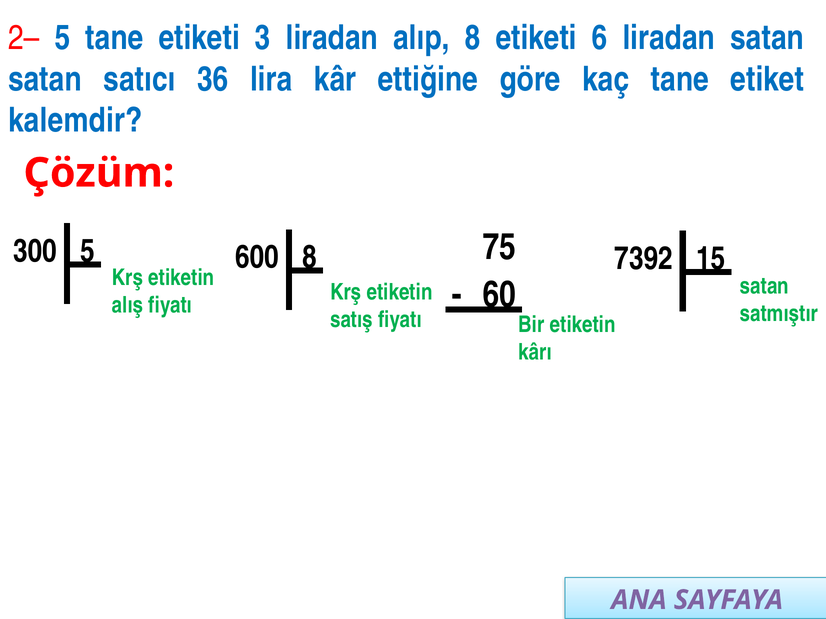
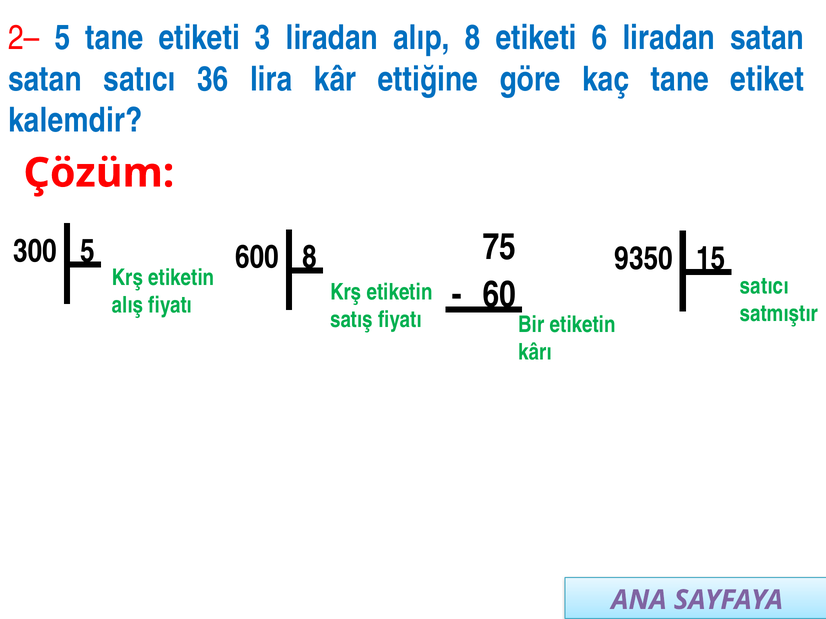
7392: 7392 -> 9350 (644, 259)
satan: satan -> satıcı (764, 286)
